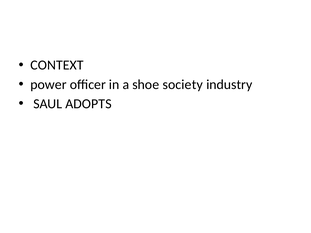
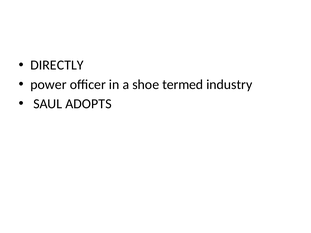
CONTEXT: CONTEXT -> DIRECTLY (57, 65)
society: society -> termed (183, 85)
